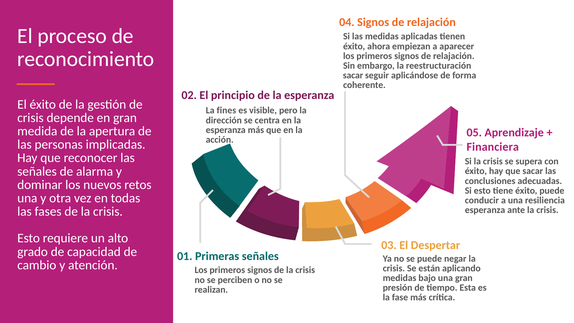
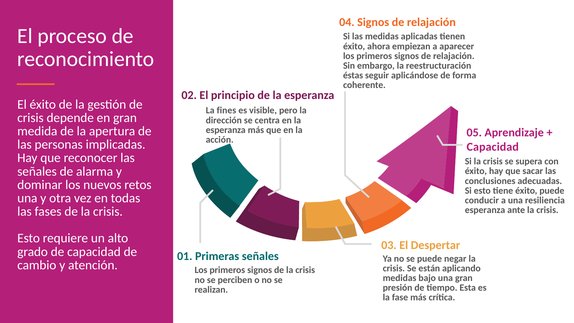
sacar: sacar -> éstas (353, 75)
Financiera: Financiera -> Capacidad (493, 147)
